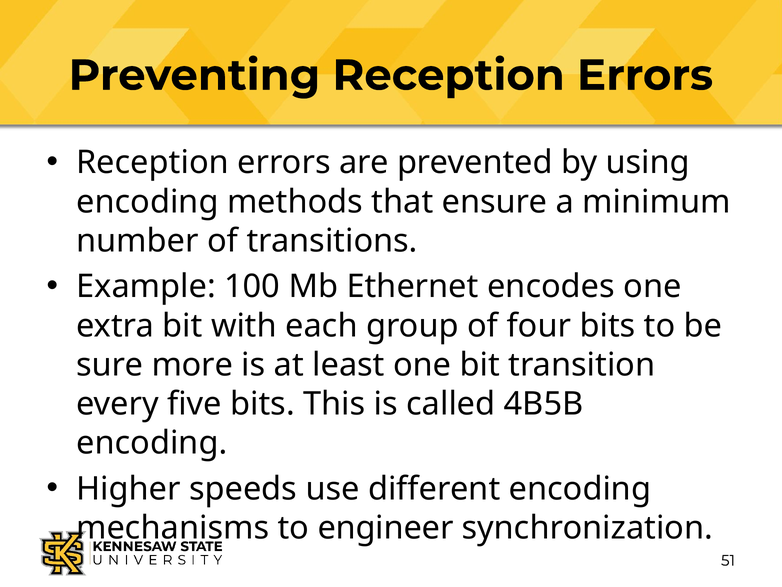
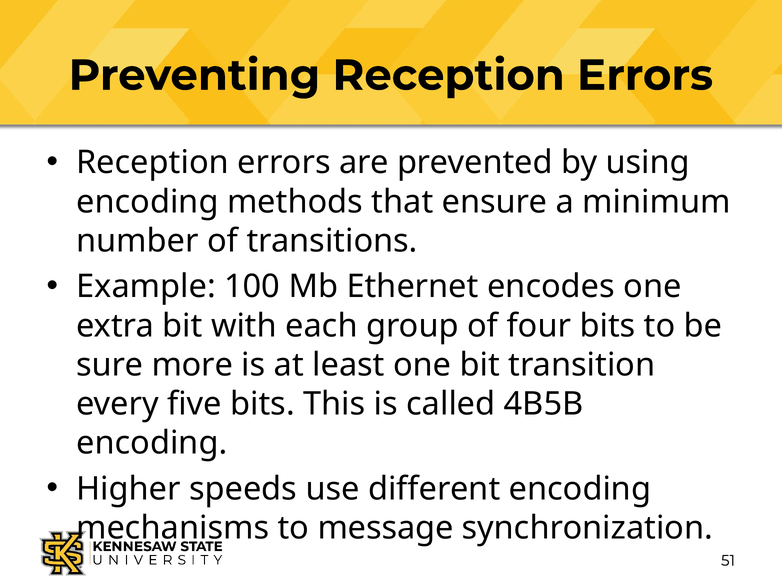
engineer: engineer -> message (385, 528)
